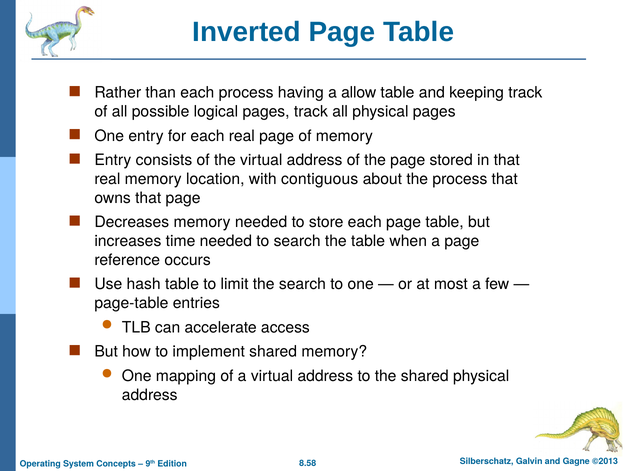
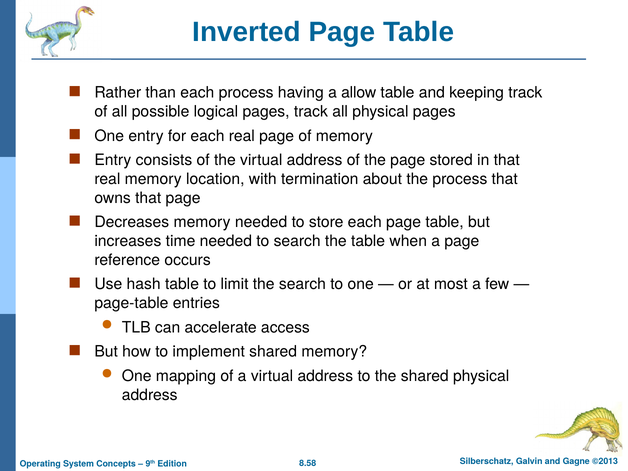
contiguous: contiguous -> termination (320, 179)
